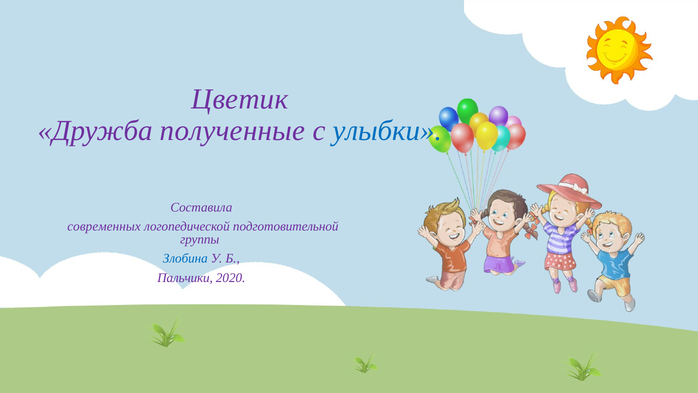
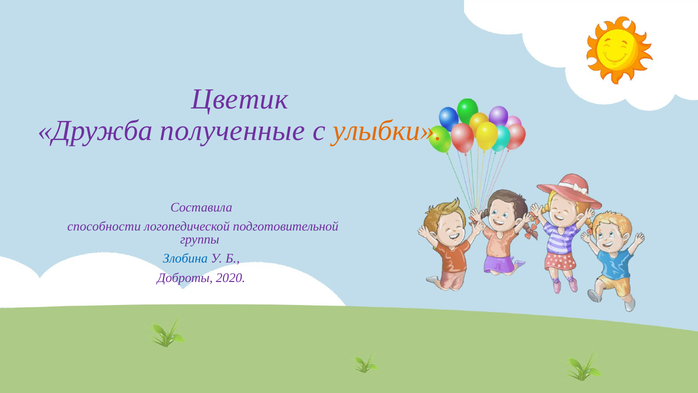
улыбки colour: blue -> orange (387, 131)
современных: современных -> способности (104, 226)
Пальчики: Пальчики -> Доброты (185, 278)
